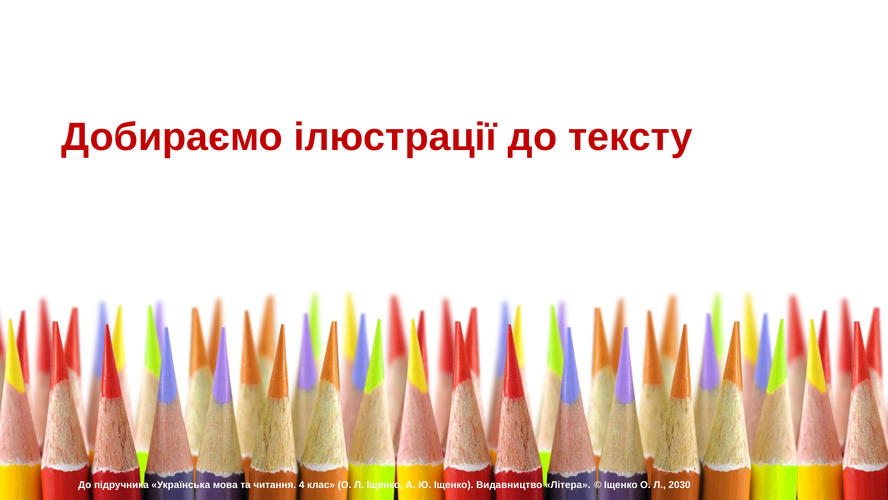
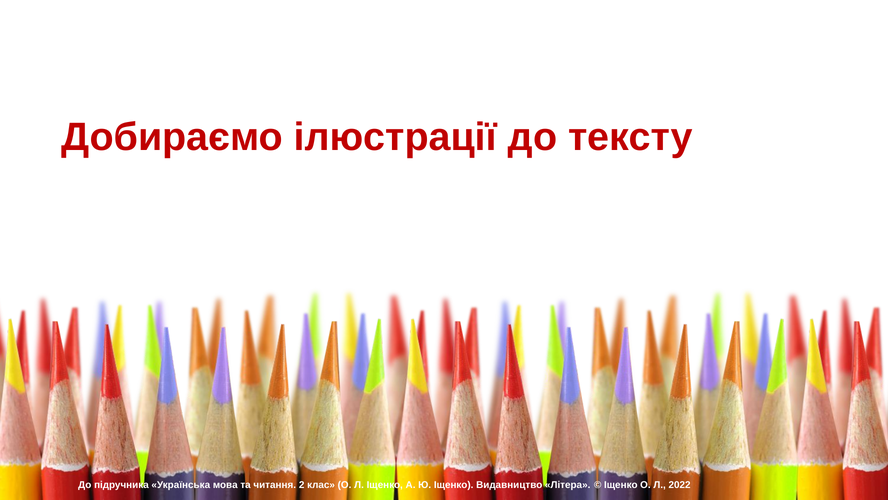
4: 4 -> 2 (302, 484)
2030: 2030 -> 2022 (680, 484)
